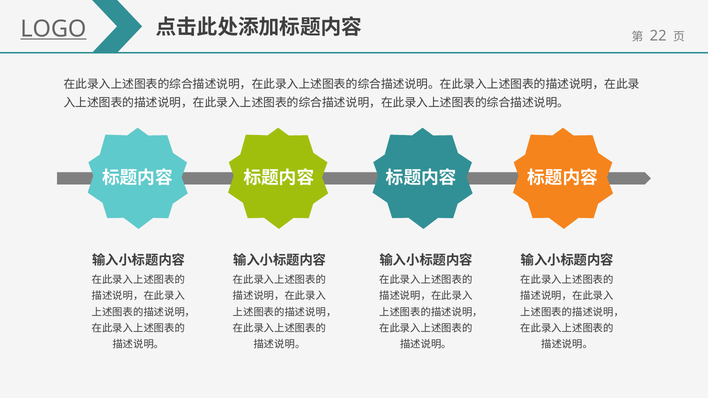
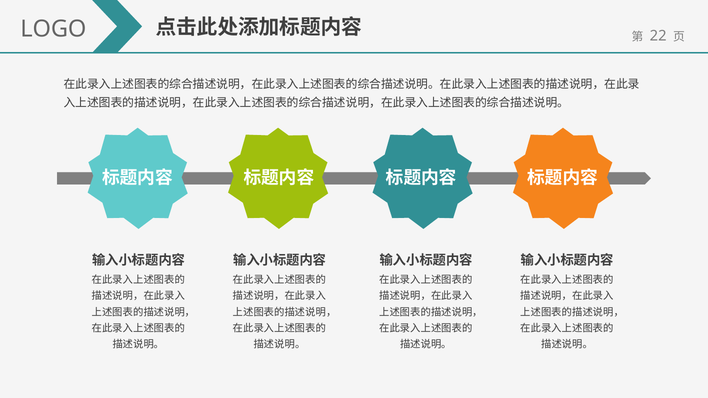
LOGO underline: present -> none (53, 29)
